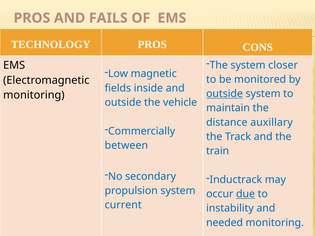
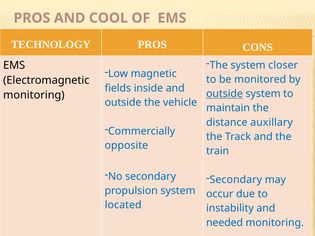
FAILS: FAILS -> COOL (108, 18)
between: between -> opposite (126, 146)
Inductrack: Inductrack -> Secondary (236, 180)
due underline: present -> none (246, 194)
current: current -> located (123, 205)
